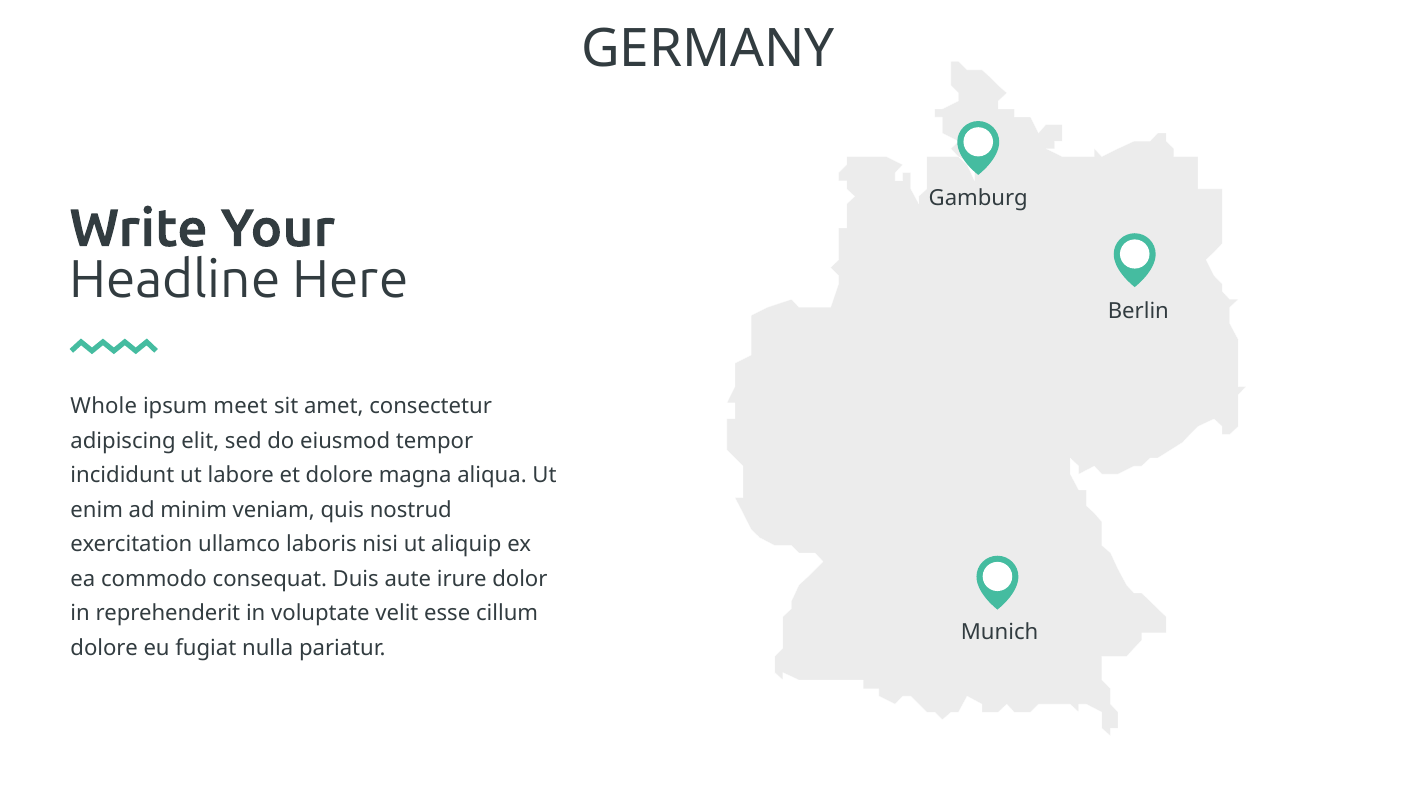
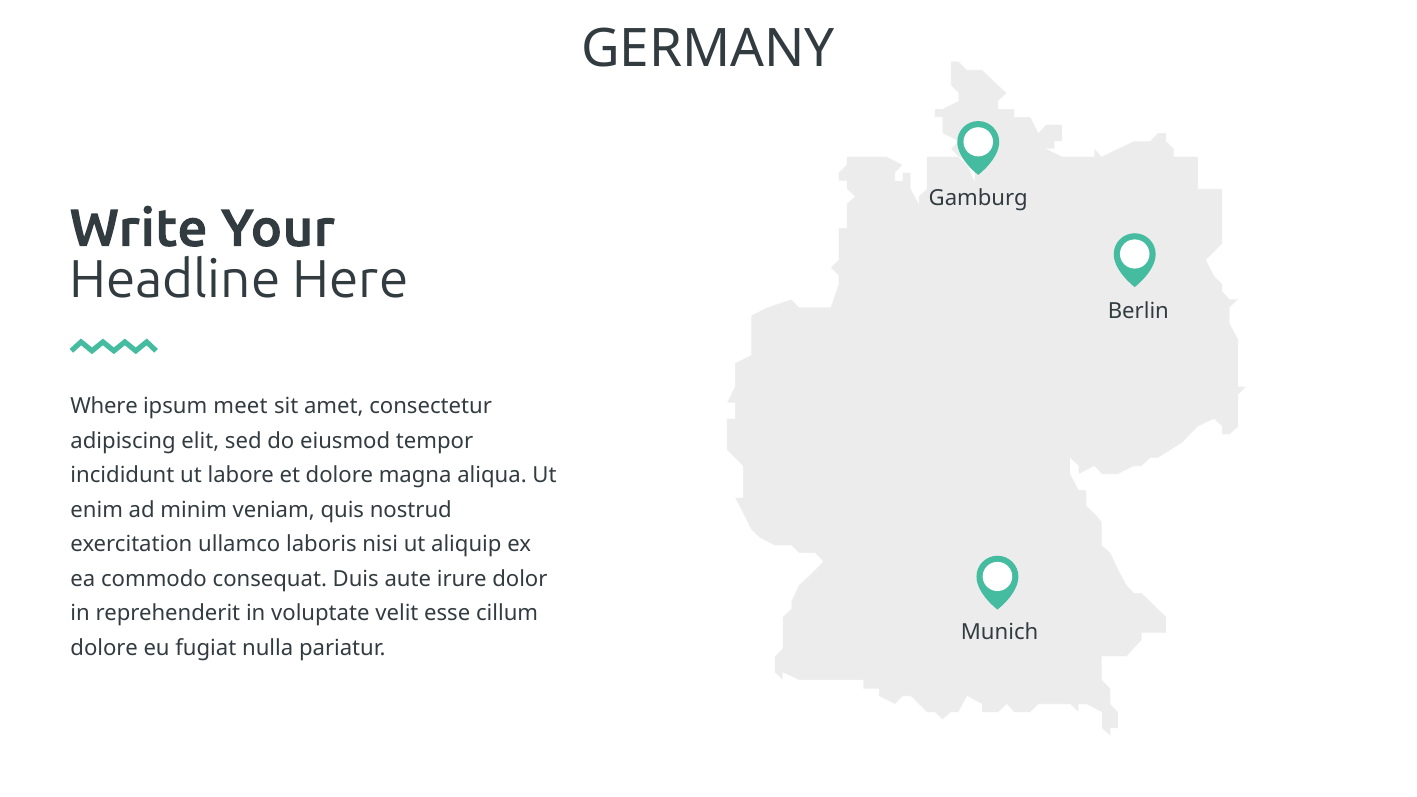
Whole: Whole -> Where (104, 406)
